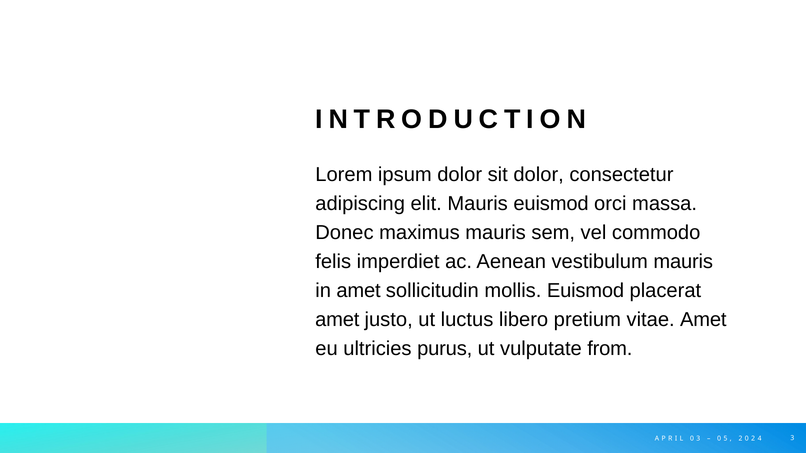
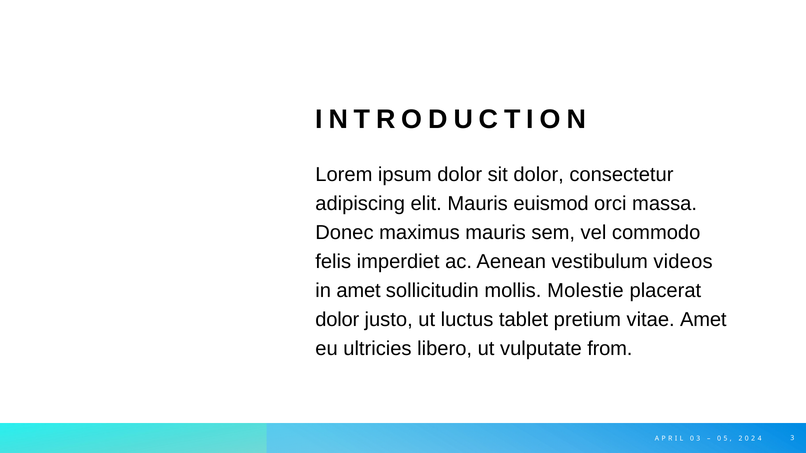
vestibulum mauris: mauris -> videos (683, 262)
mollis Euismod: Euismod -> Molestie (585, 291)
amet: amet -> dolor (337, 320)
libero: libero -> tablet (524, 320)
purus: purus -> libero (445, 349)
